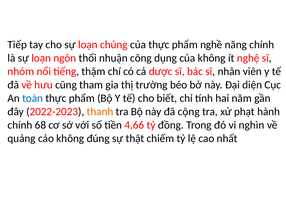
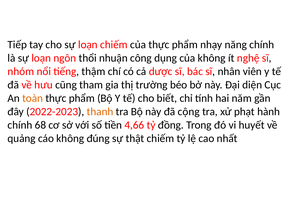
loạn chủng: chủng -> chiếm (114, 45)
nghề: nghề -> nhạy (211, 45)
toàn colour: blue -> orange (33, 98)
nghìn: nghìn -> huyết (252, 125)
